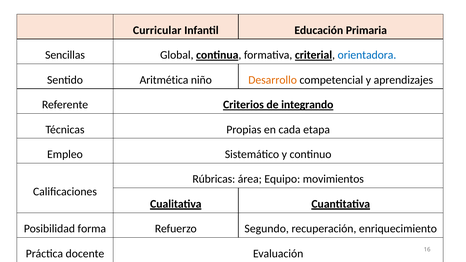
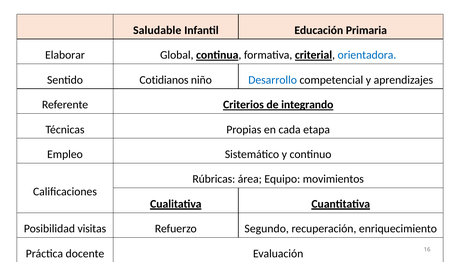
Curricular: Curricular -> Saludable (157, 30)
Sencillas: Sencillas -> Elaborar (65, 55)
Aritmética: Aritmética -> Cotidianos (164, 80)
Desarrollo colour: orange -> blue (273, 80)
forma: forma -> visitas (92, 229)
